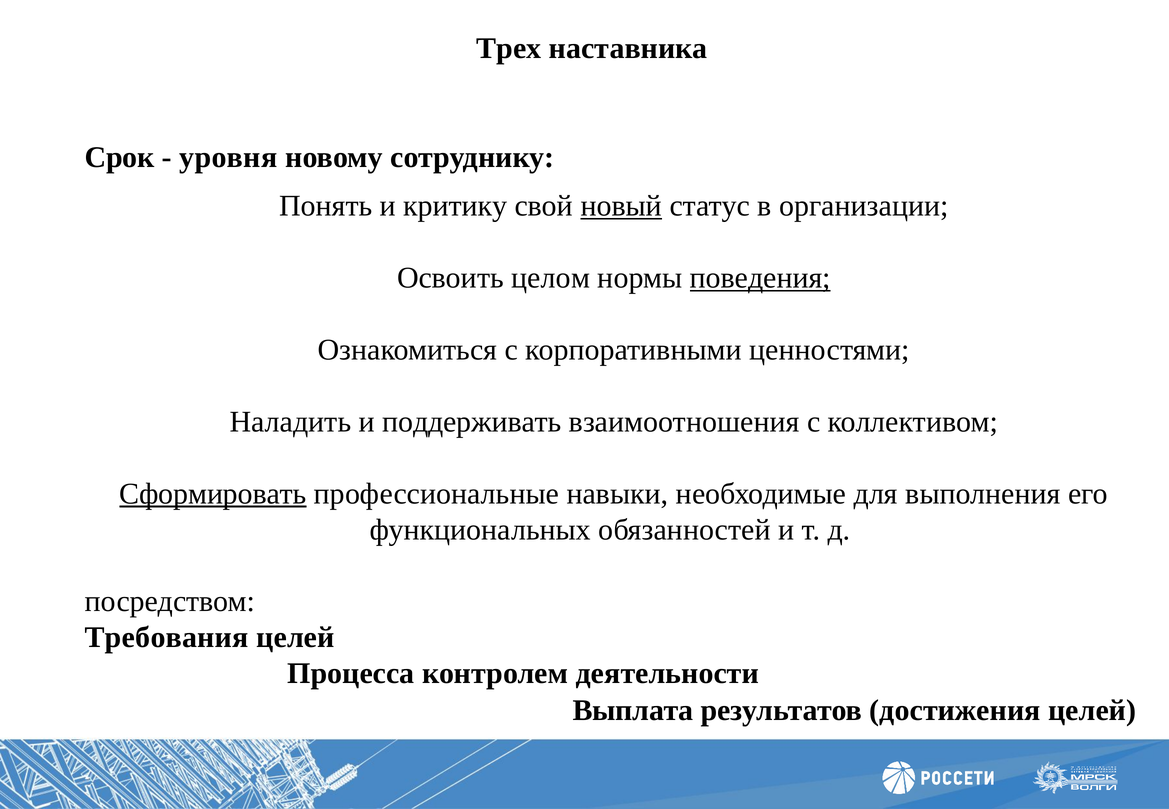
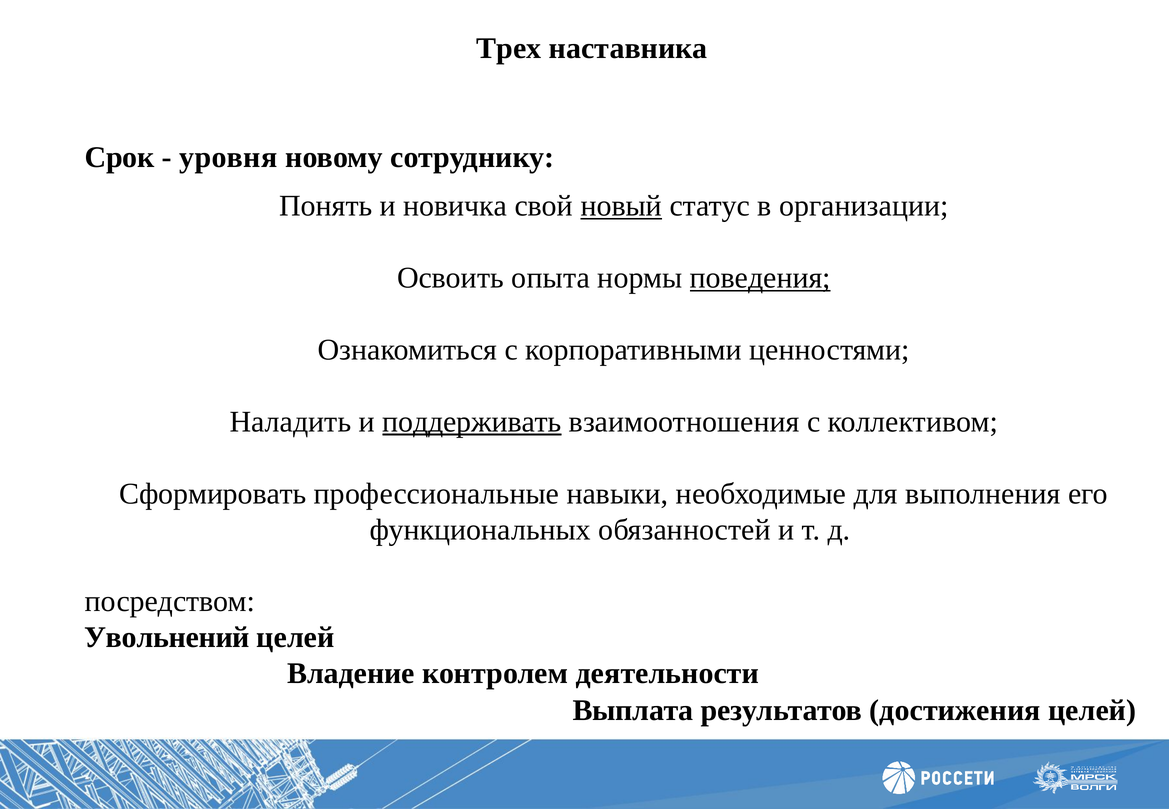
критику: критику -> новичка (455, 206)
целом: целом -> опыта (551, 278)
поддерживать underline: none -> present (472, 422)
Сформировать underline: present -> none (213, 494)
Требования: Требования -> Увольнений (167, 638)
Процесса: Процесса -> Владение (351, 674)
